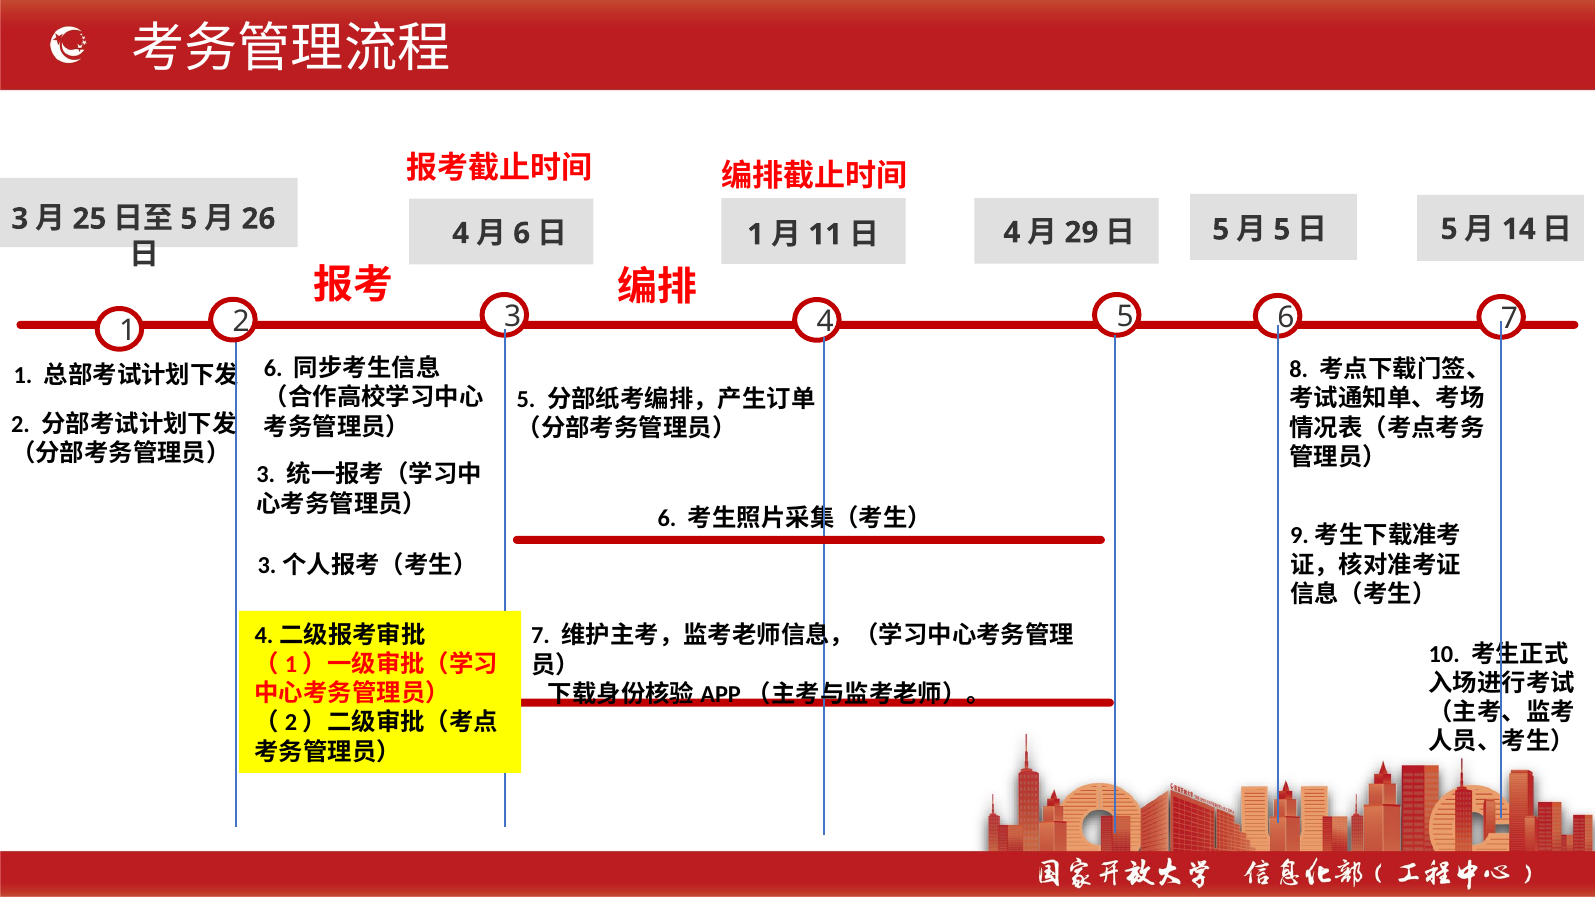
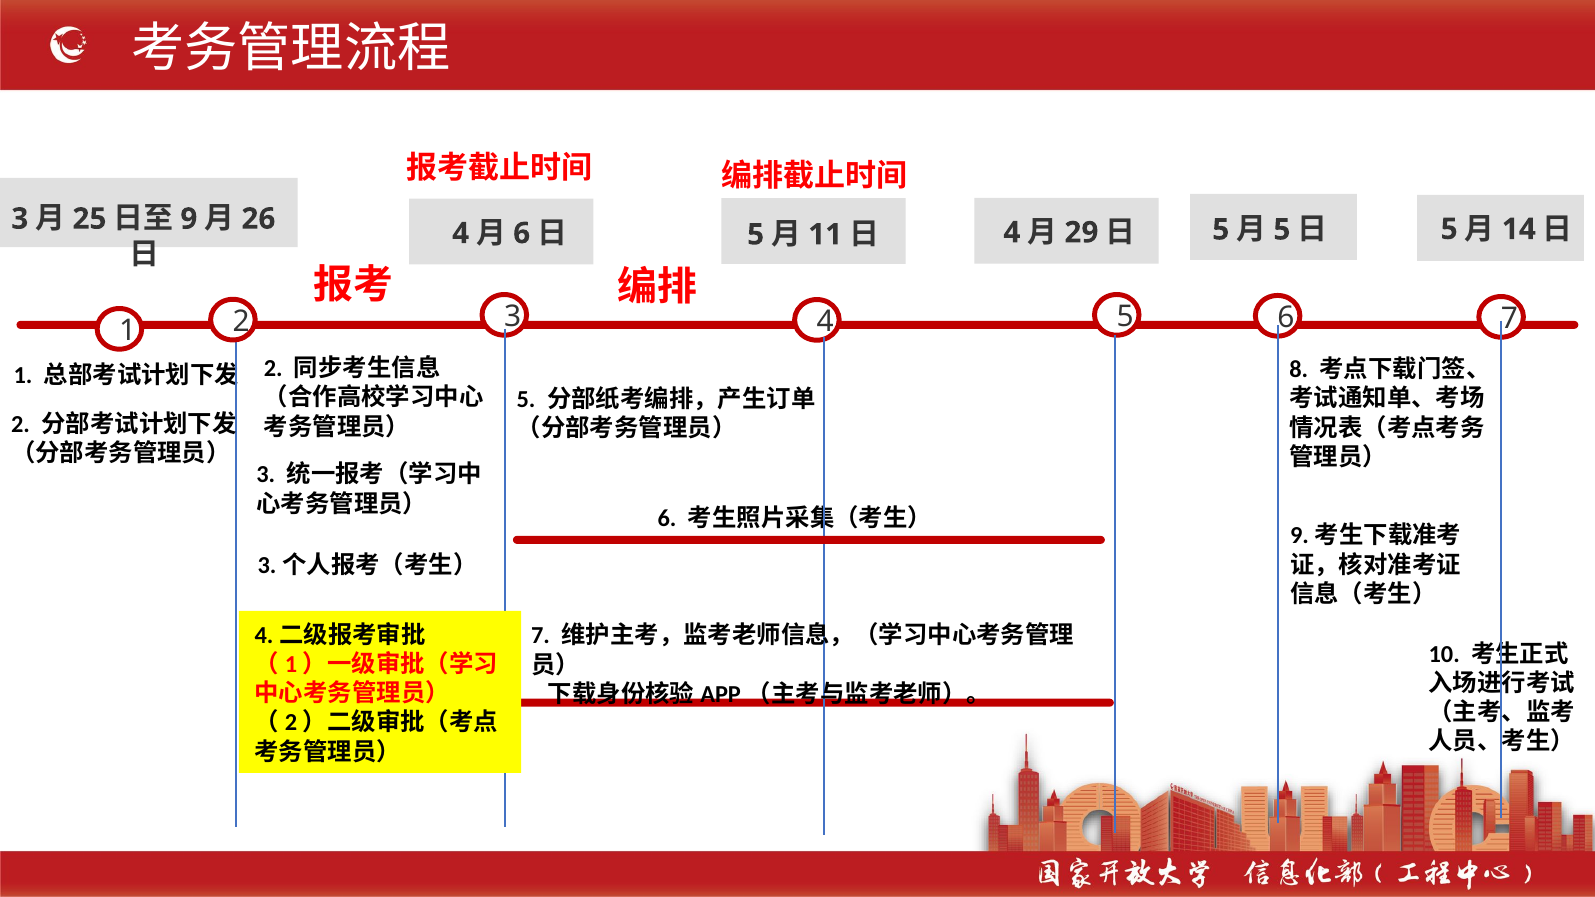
5: 5 -> 9 (189, 219)
1: 1 -> 5 (756, 235)
6: 6 -> 2 (273, 369)
